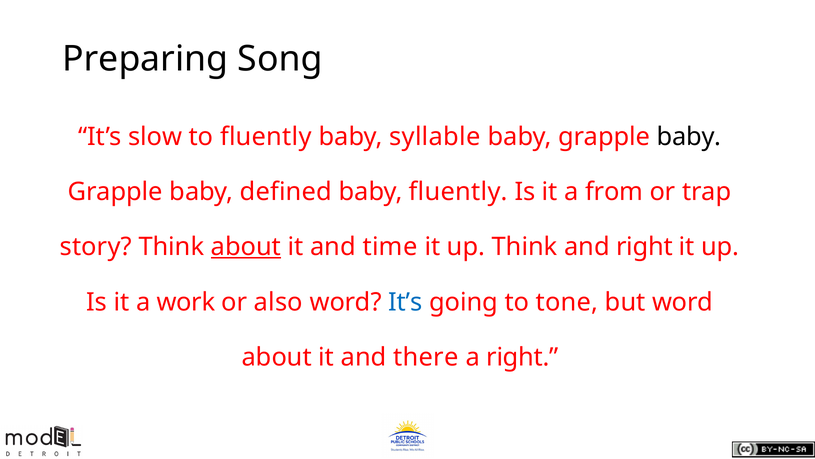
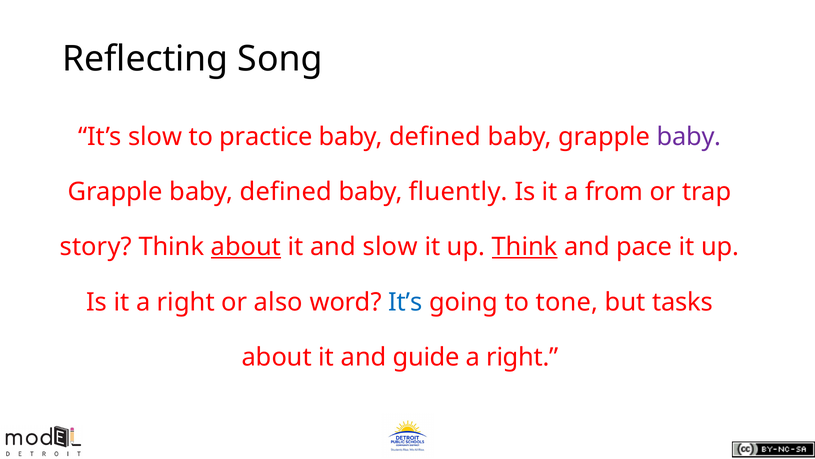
Preparing: Preparing -> Reflecting (145, 59)
to fluently: fluently -> practice (266, 137)
syllable: syllable -> defined (435, 137)
baby colour: black -> purple (689, 137)
and time: time -> slow (390, 247)
Think underline: none -> present (525, 247)
and right: right -> pace (644, 247)
it a work: work -> right (186, 302)
but word: word -> tasks (683, 302)
there: there -> guide (426, 357)
